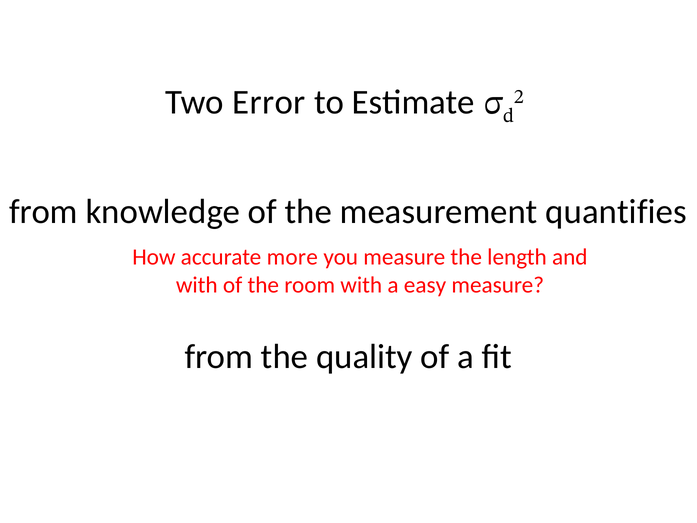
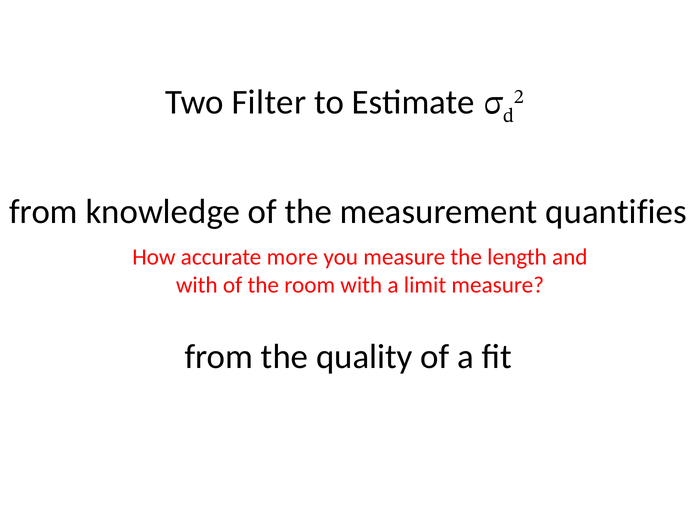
Error: Error -> Filter (269, 102)
easy: easy -> limit (425, 285)
